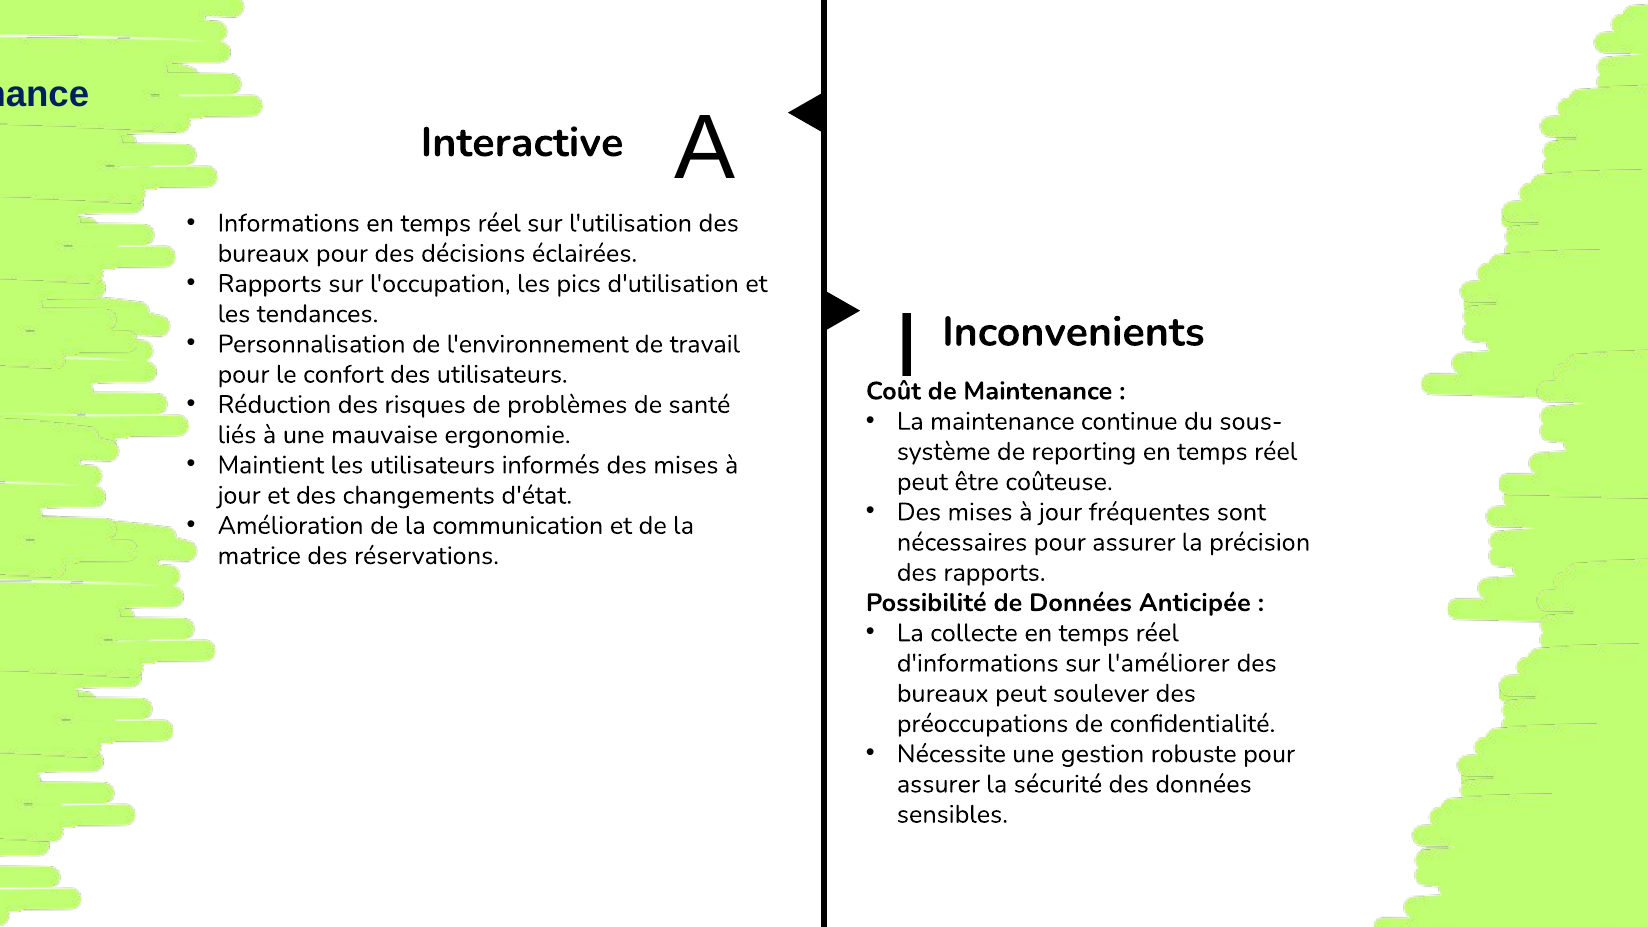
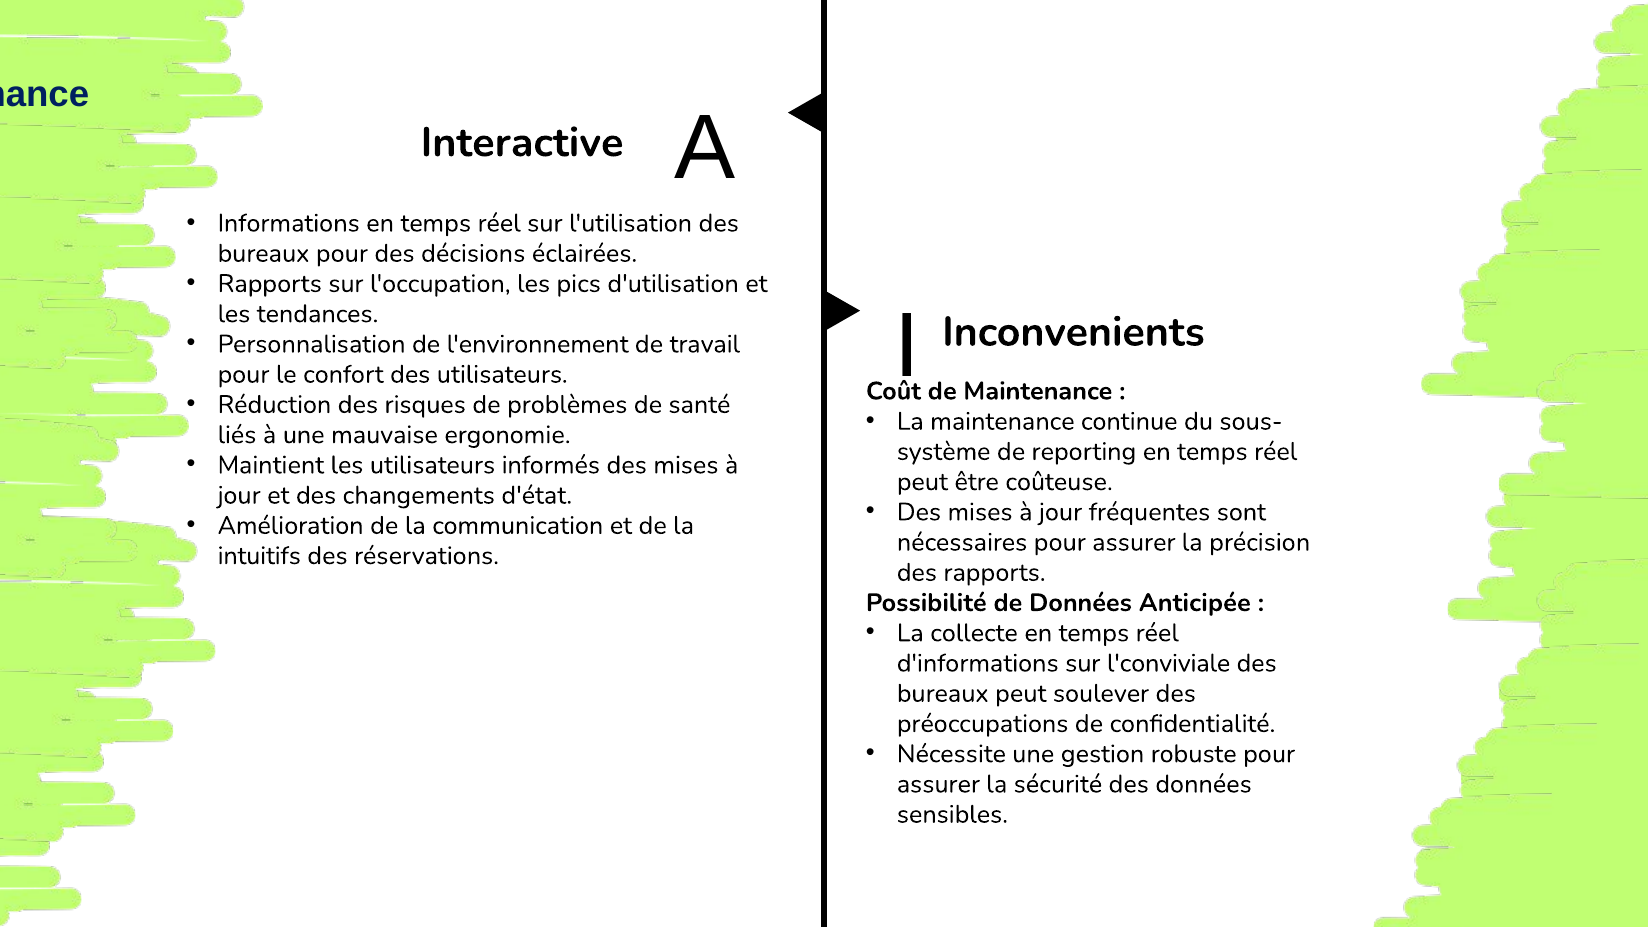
matrice: matrice -> intuitifs (259, 556)
l'améliorer: l'améliorer -> l'conviviale (1169, 663)
